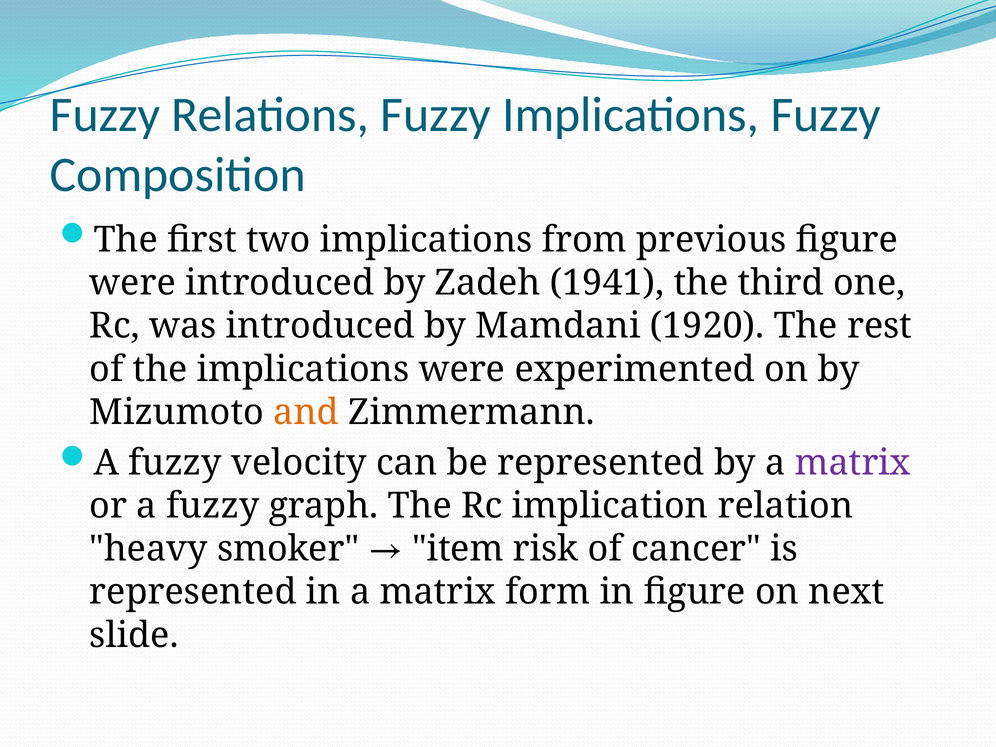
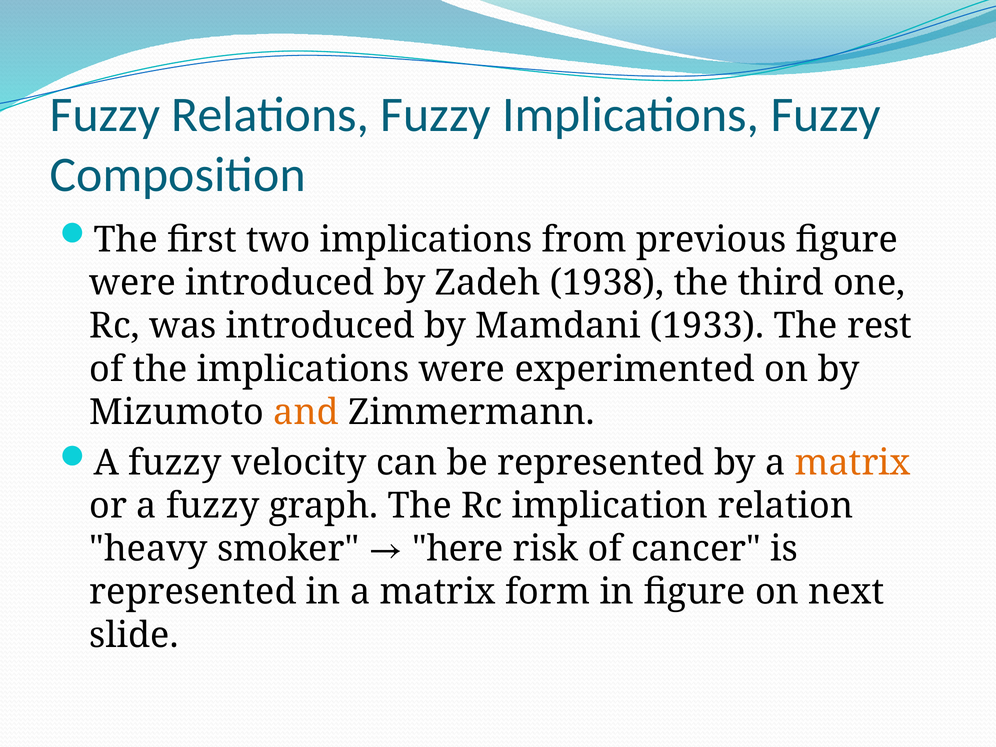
1941: 1941 -> 1938 (607, 283)
1920: 1920 -> 1933 (707, 326)
matrix colour: purple -> orange (853, 463)
item: item -> here (458, 549)
